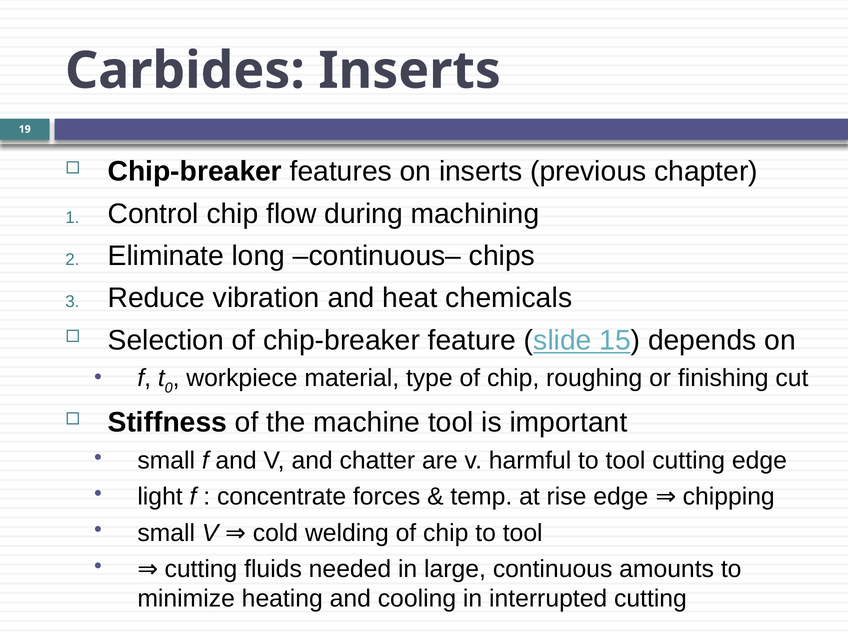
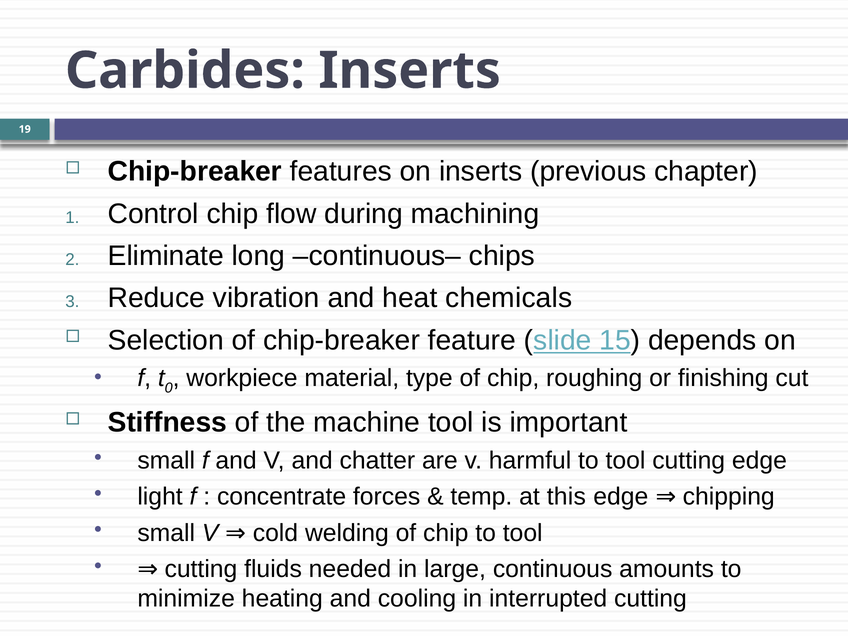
rise: rise -> this (566, 497)
